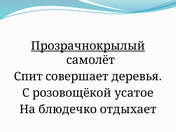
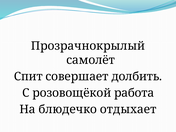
Прозрачнокрылый underline: present -> none (88, 46)
деревья: деревья -> долбить (137, 76)
усатое: усатое -> работа (134, 93)
